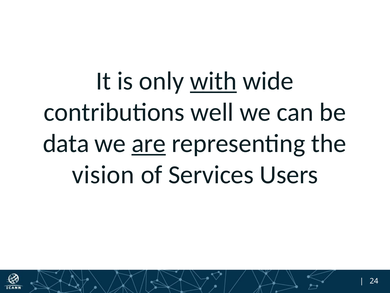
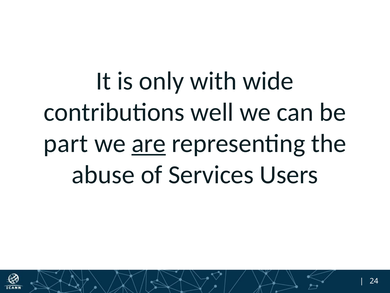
with underline: present -> none (213, 81)
data: data -> part (66, 143)
vision: vision -> abuse (103, 175)
